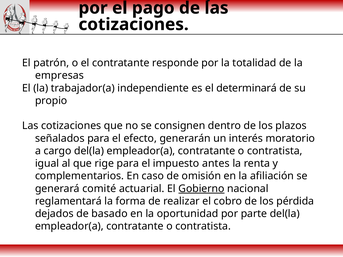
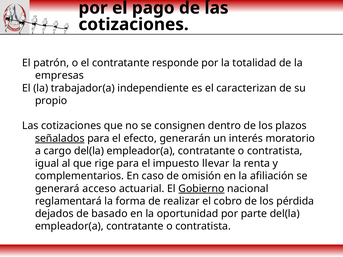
determinará: determinará -> caracterizan (247, 88)
señalados underline: none -> present (60, 138)
antes: antes -> llevar (216, 164)
comité: comité -> acceso (99, 189)
